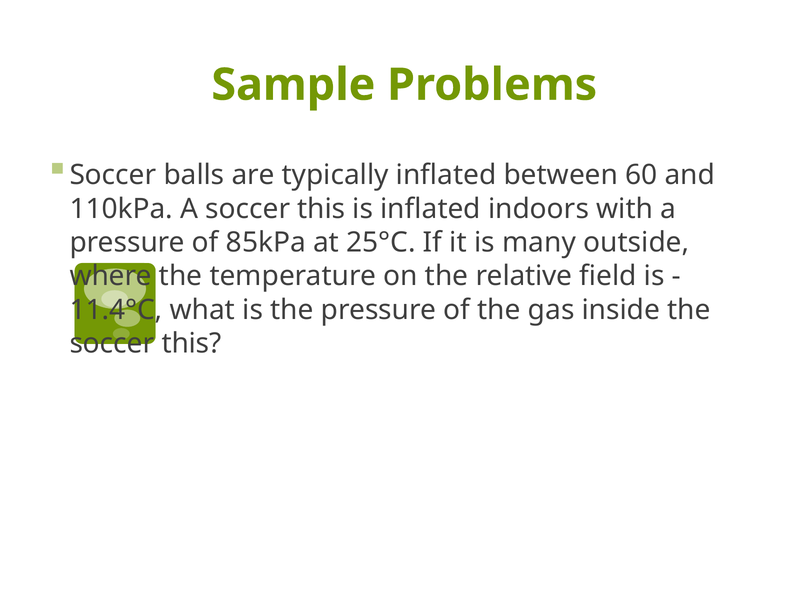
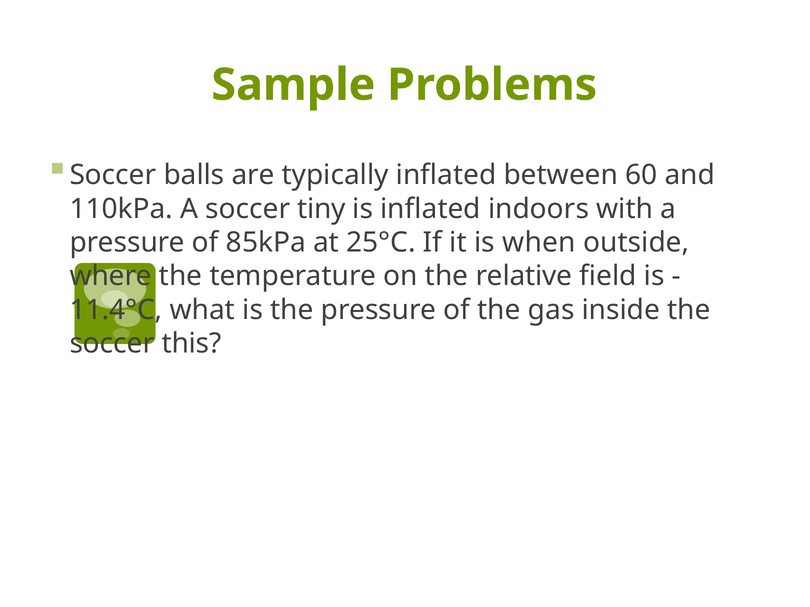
A soccer this: this -> tiny (321, 209)
many: many -> when (539, 243)
